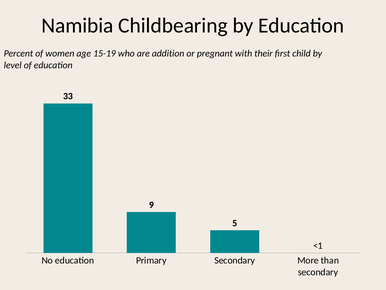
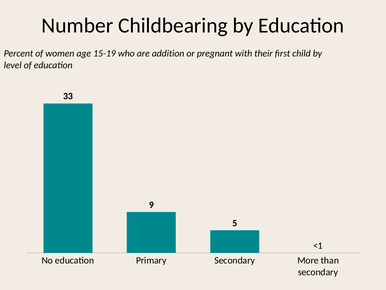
Namibia: Namibia -> Number (77, 26)
